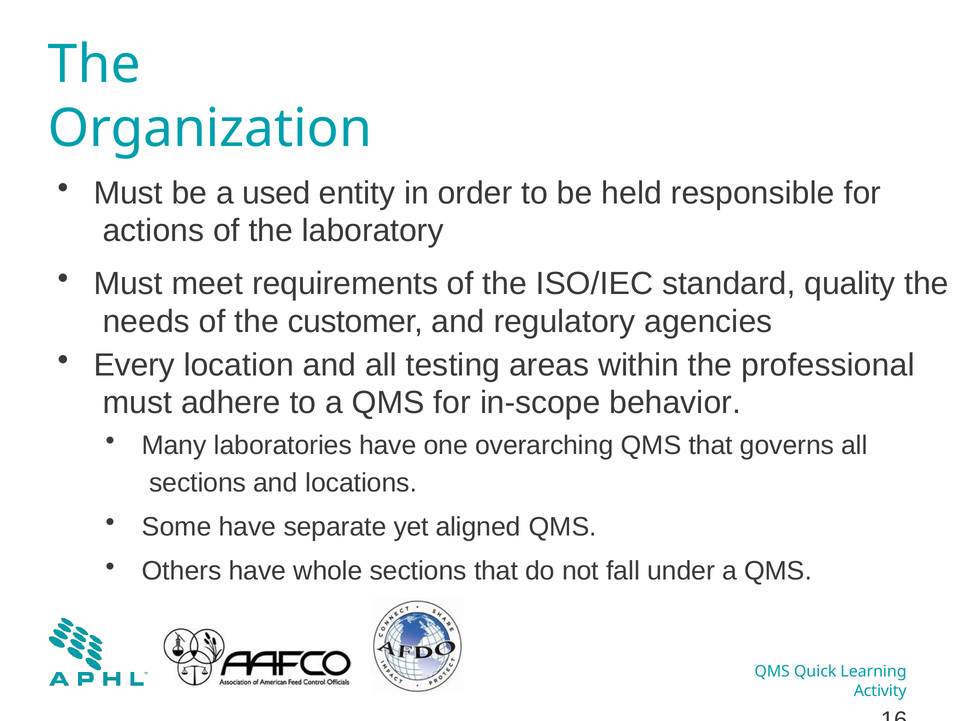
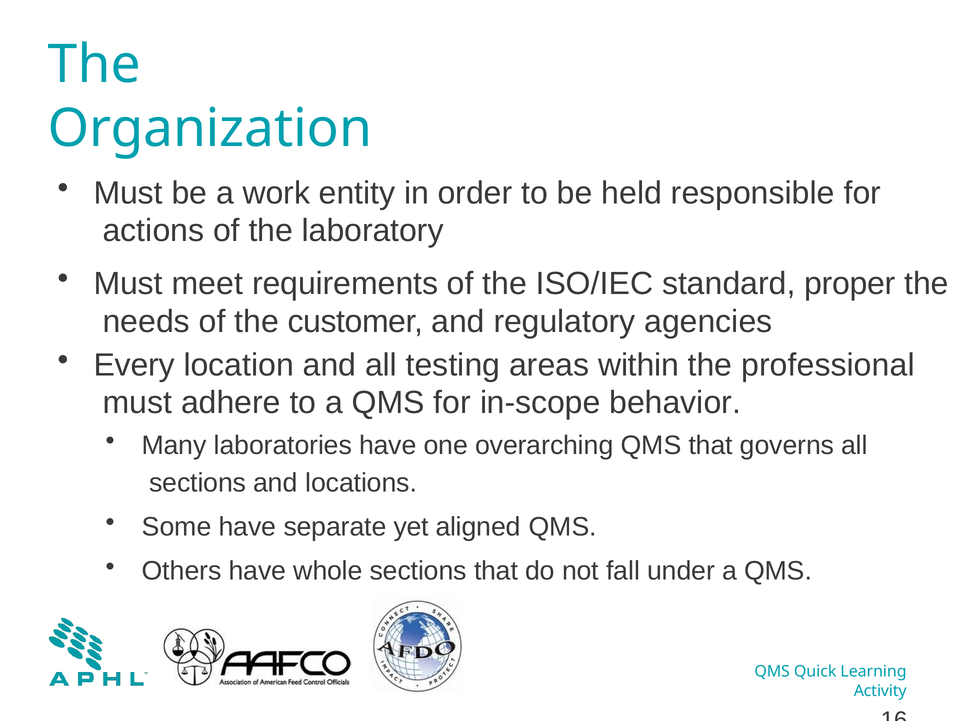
used: used -> work (276, 193)
quality: quality -> proper (850, 284)
